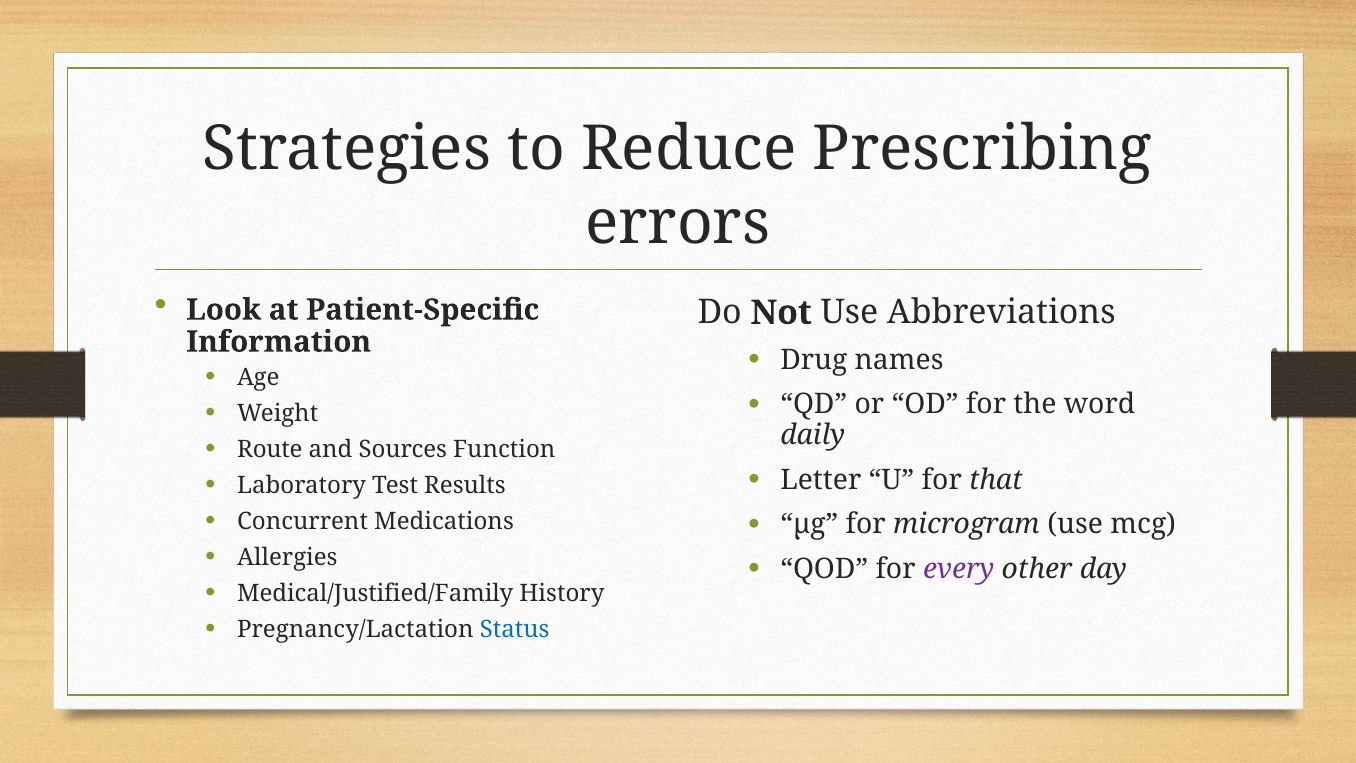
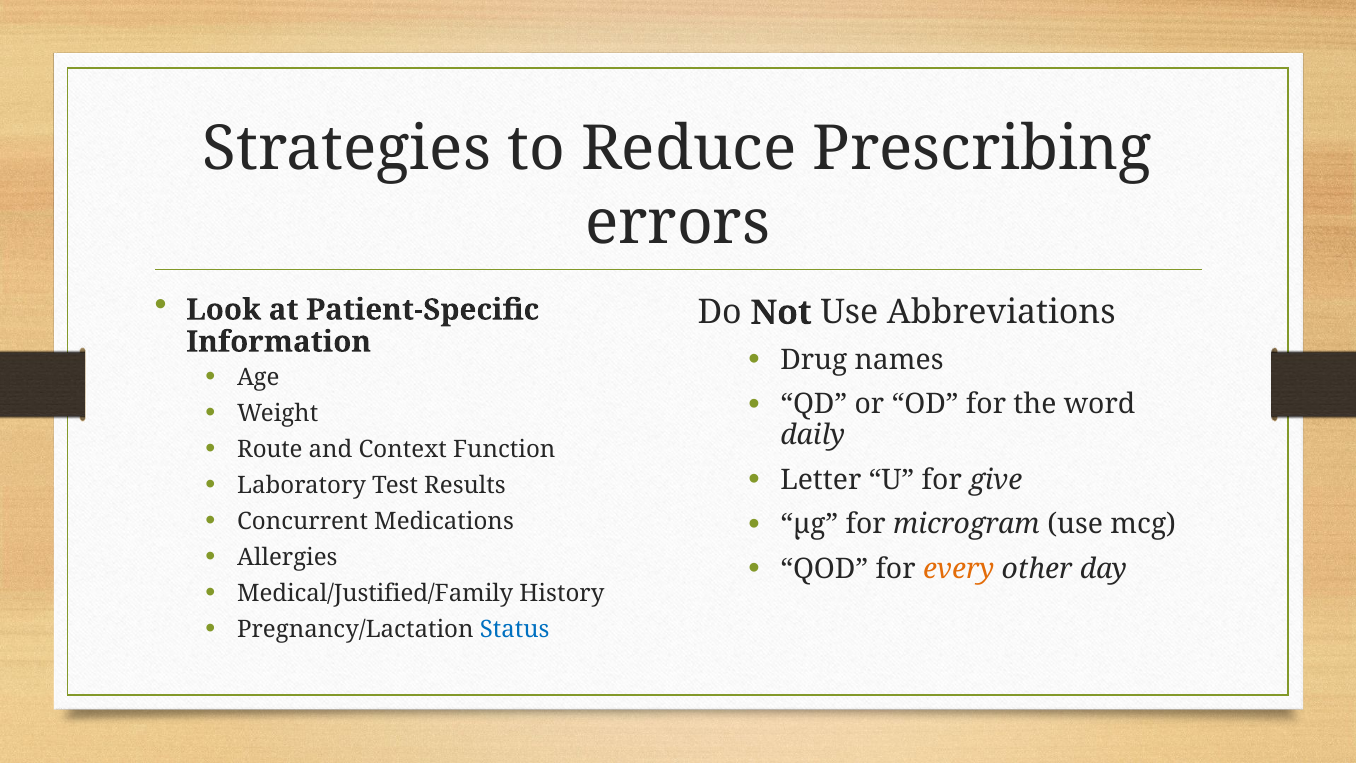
Sources: Sources -> Context (403, 449)
that: that -> give (996, 480)
every colour: purple -> orange (959, 569)
